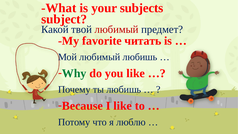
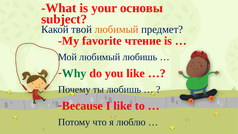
subjects: subjects -> основы (142, 8)
любимый colour: red -> orange (117, 29)
читать: читать -> чтение (143, 41)
